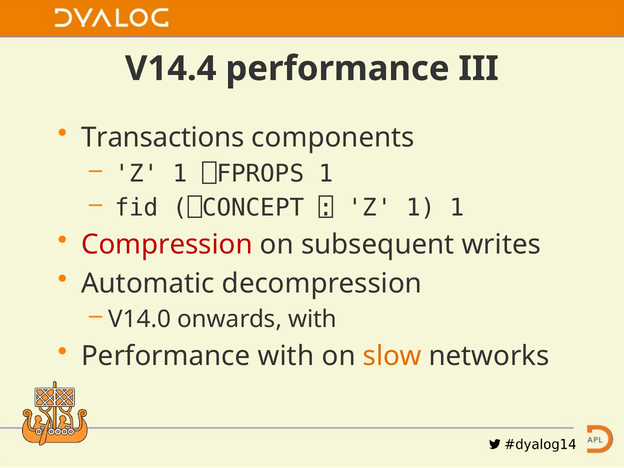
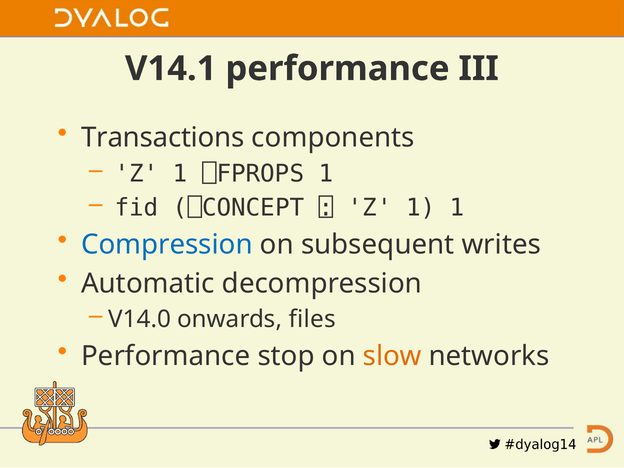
V14.4: V14.4 -> V14.1 (171, 69)
Compression colour: red -> blue (167, 245)
onwards with: with -> files (312, 319)
Performance with: with -> stop (286, 356)
